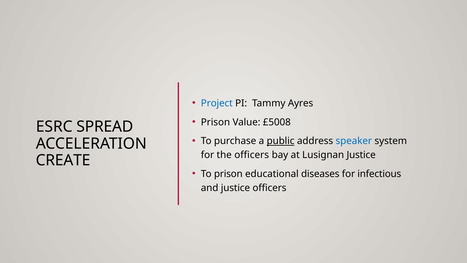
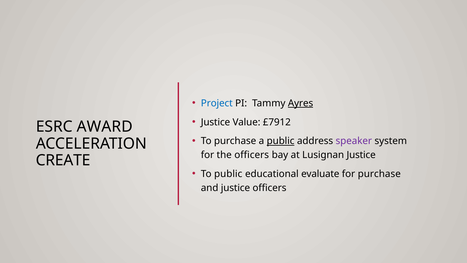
Ayres underline: none -> present (301, 103)
Prison: Prison -> Justice (216, 122)
£5008: £5008 -> £7912 (277, 122)
SPREAD: SPREAD -> AWARD (105, 127)
speaker colour: blue -> purple (354, 141)
To prison: prison -> public (228, 174)
diseases: diseases -> evaluate (320, 174)
for infectious: infectious -> purchase (379, 174)
